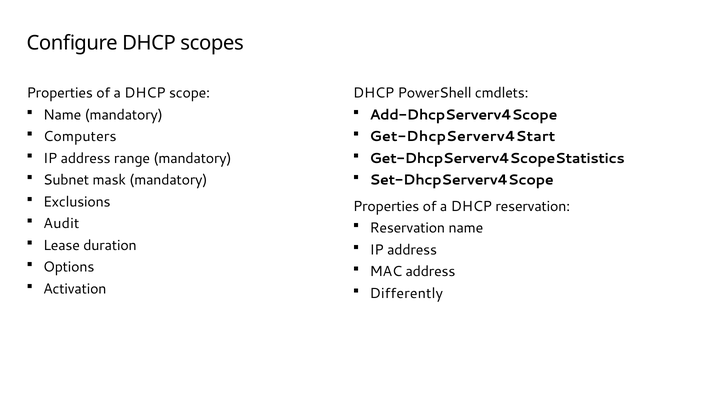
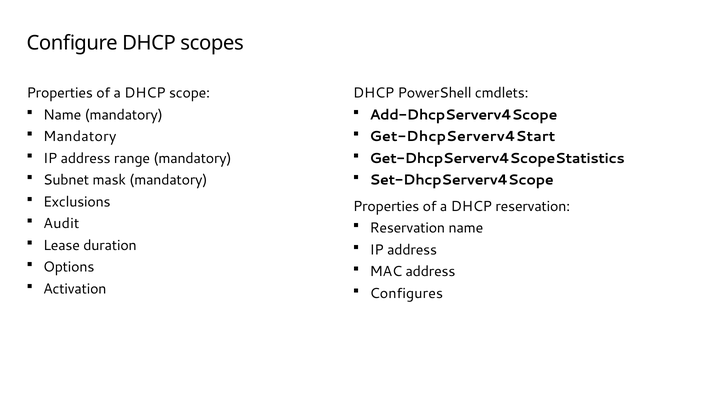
Computers: Computers -> Mandatory (80, 137)
Differently: Differently -> Configures (406, 293)
